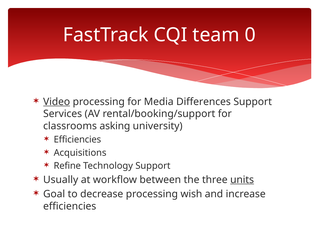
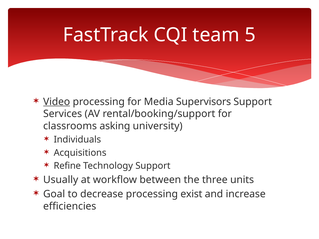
0: 0 -> 5 (250, 35)
Differences: Differences -> Supervisors (204, 102)
Efficiencies: Efficiencies -> Individuals (77, 140)
units underline: present -> none (242, 180)
wish: wish -> exist (191, 194)
